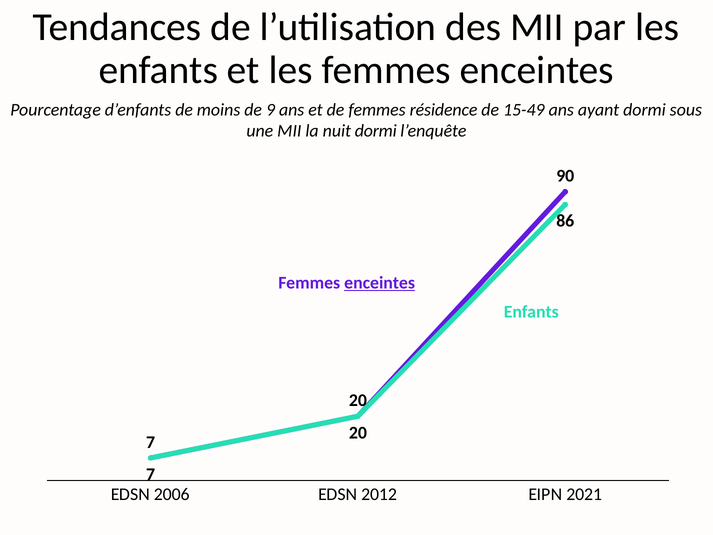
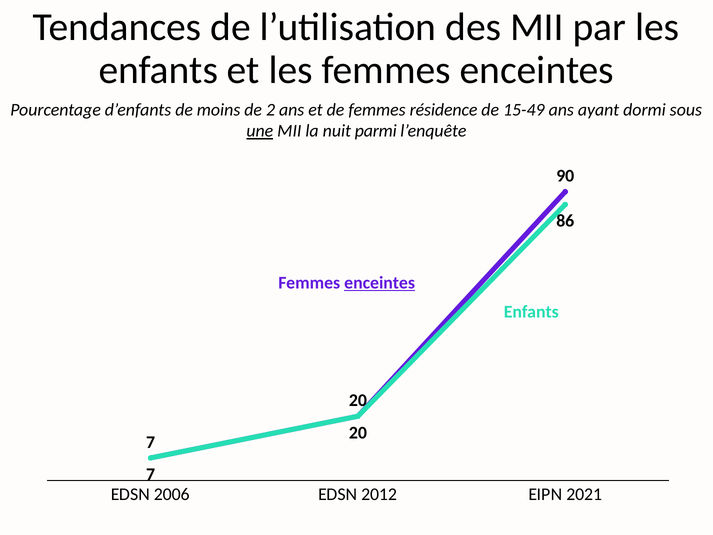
9: 9 -> 2 (271, 110)
une underline: none -> present (260, 131)
nuit dormi: dormi -> parmi (376, 131)
